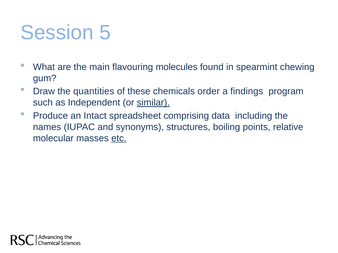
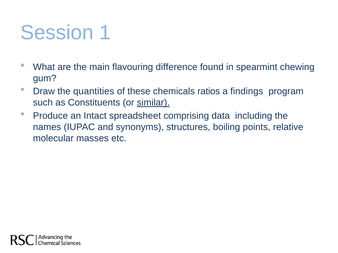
5: 5 -> 1 (105, 33)
molecules: molecules -> difference (177, 67)
order: order -> ratios (209, 92)
Independent: Independent -> Constituents (94, 103)
etc underline: present -> none (119, 139)
